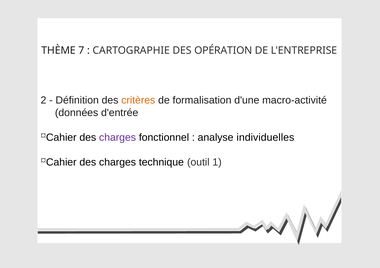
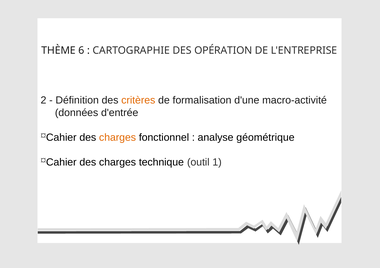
7: 7 -> 6 (81, 51)
charges colour: purple -> orange (118, 138)
individuelles: individuelles -> géométrique (265, 138)
